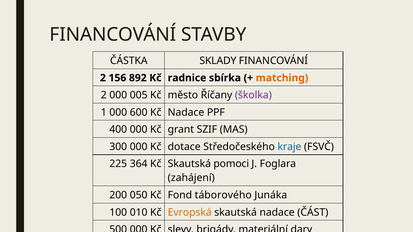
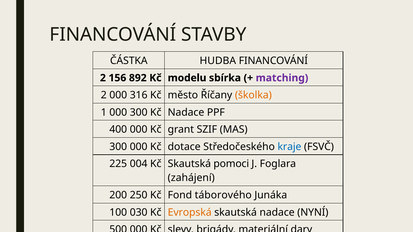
SKLADY: SKLADY -> HUDBA (218, 61)
radnice: radnice -> modelu (187, 78)
matching colour: orange -> purple (282, 78)
005: 005 -> 316 (139, 95)
školka colour: purple -> orange (253, 95)
000 600: 600 -> 300 (139, 112)
364: 364 -> 004 (139, 164)
050: 050 -> 250 (139, 195)
010: 010 -> 030 (139, 213)
ČÁST: ČÁST -> NYNÍ (313, 213)
